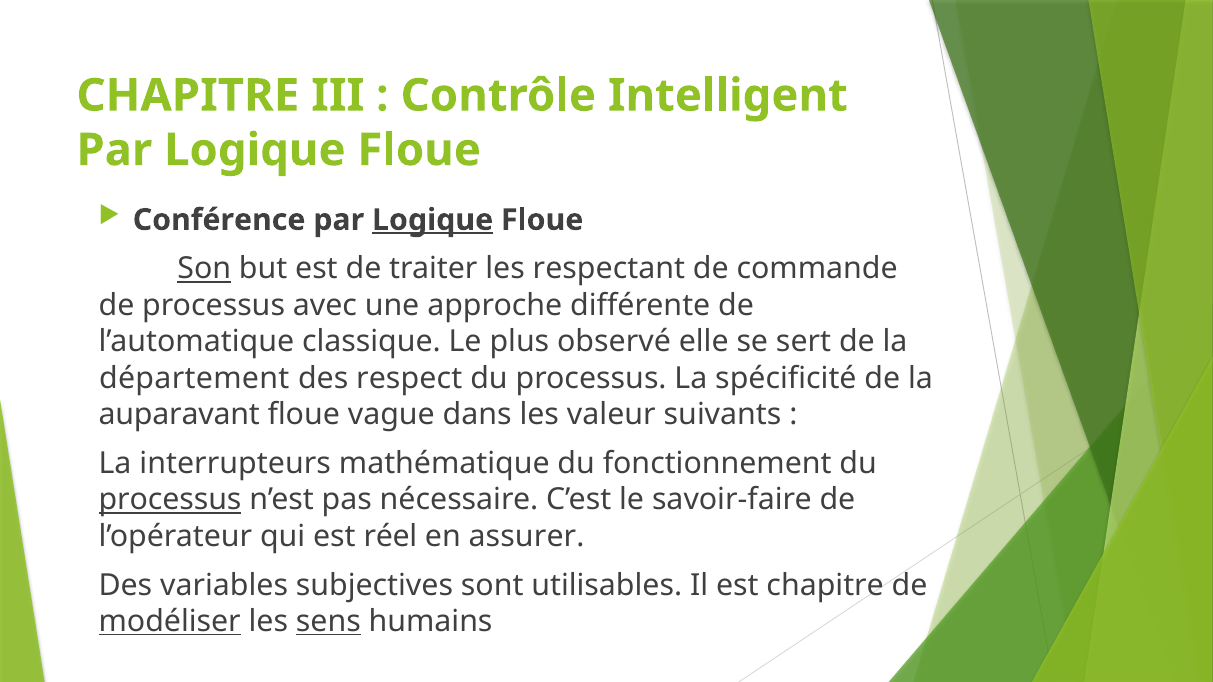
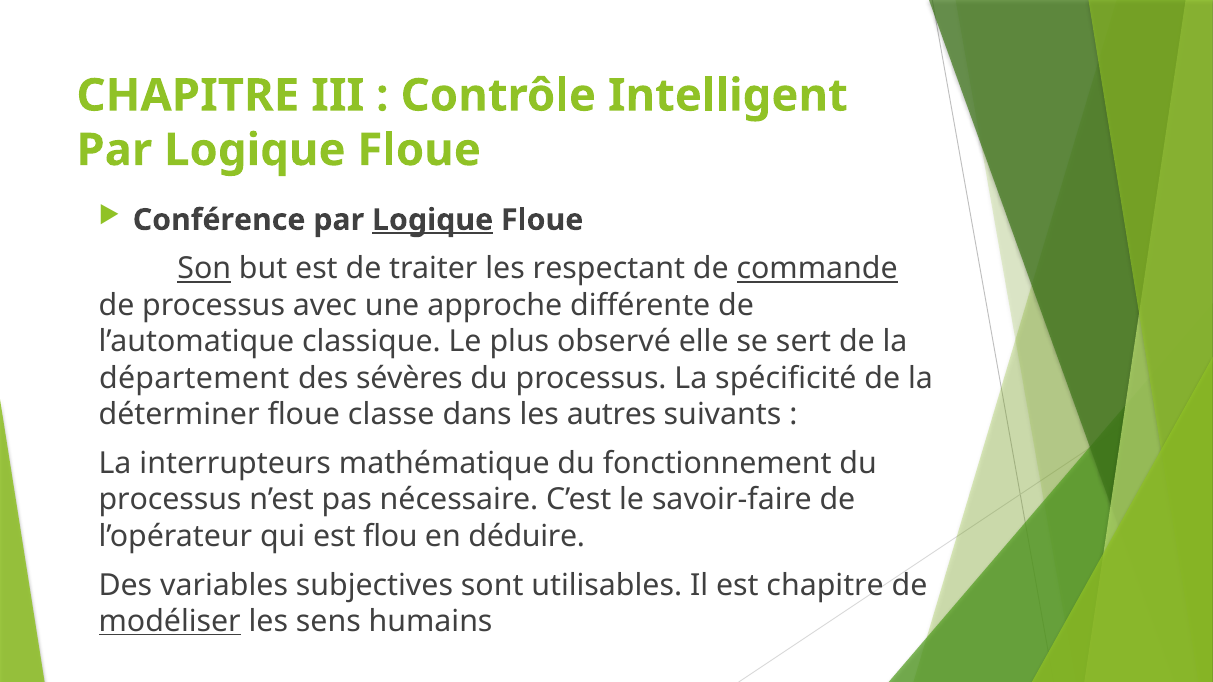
commande underline: none -> present (817, 269)
respect: respect -> sévères (409, 378)
auparavant: auparavant -> déterminer (179, 415)
vague: vague -> classe (391, 415)
valeur: valeur -> autres (611, 415)
processus underline: present -> none (170, 500)
réel: réel -> flou (390, 536)
assurer: assurer -> déduire (527, 536)
sens underline: present -> none (328, 622)
